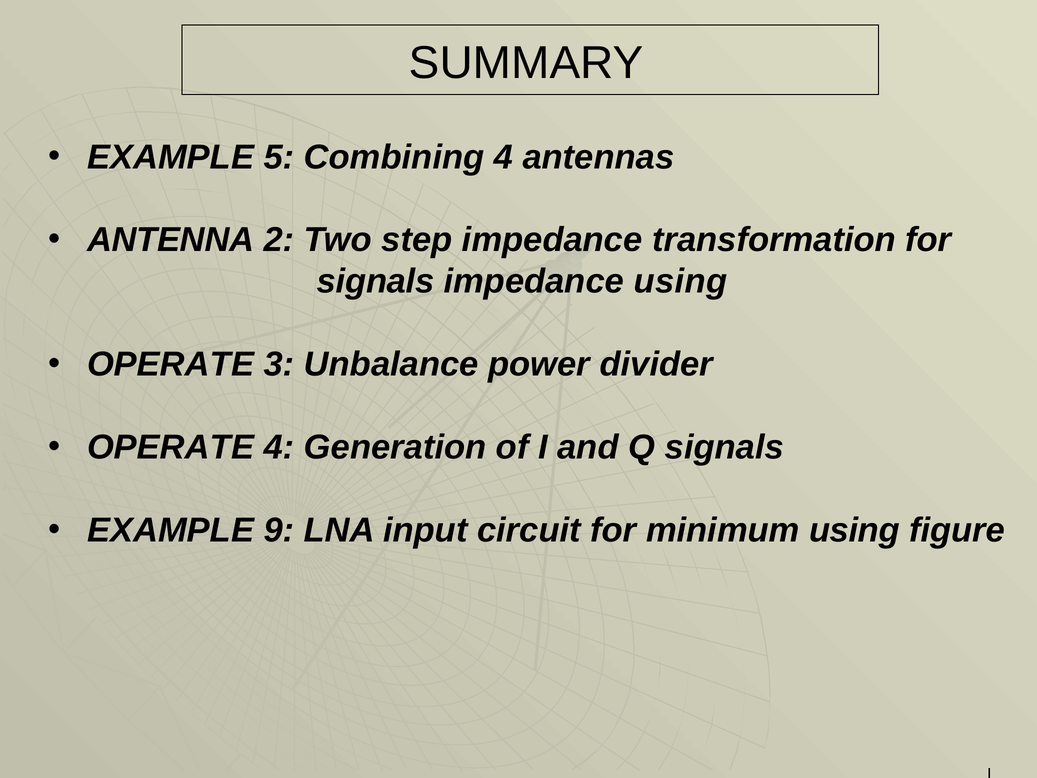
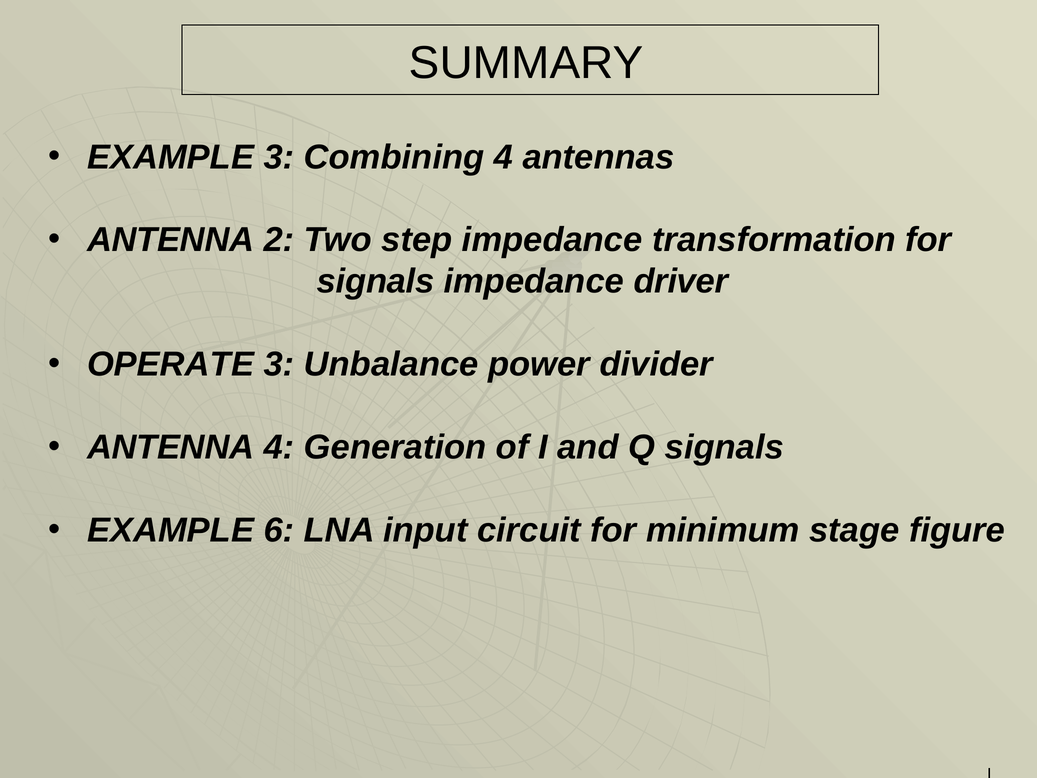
EXAMPLE 5: 5 -> 3 (279, 157)
impedance using: using -> driver (681, 281)
OPERATE: OPERATE -> ANTENNA (171, 447)
9: 9 -> 6 (279, 530)
minimum using: using -> stage (854, 530)
